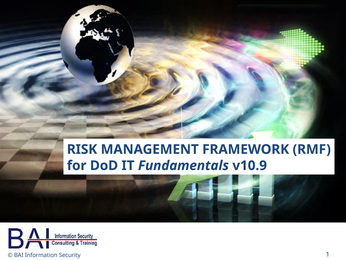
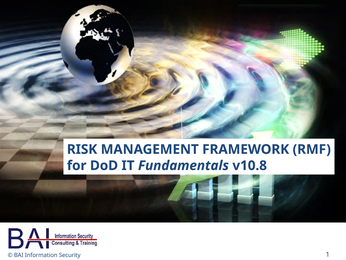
v10.9: v10.9 -> v10.8 (250, 165)
